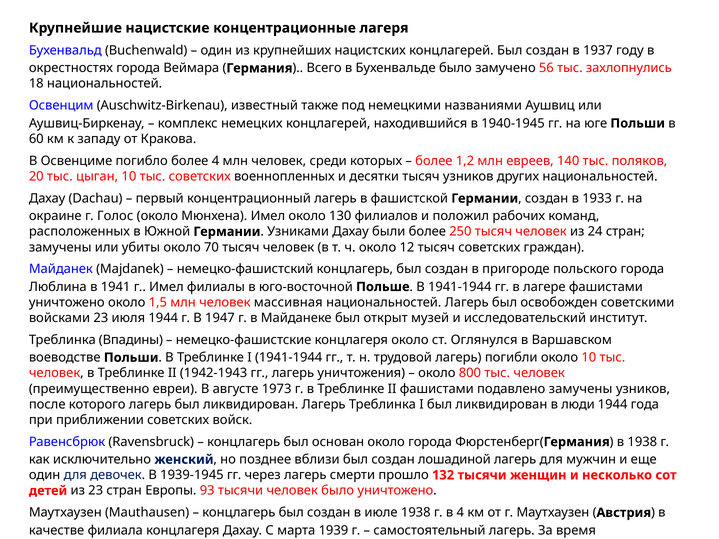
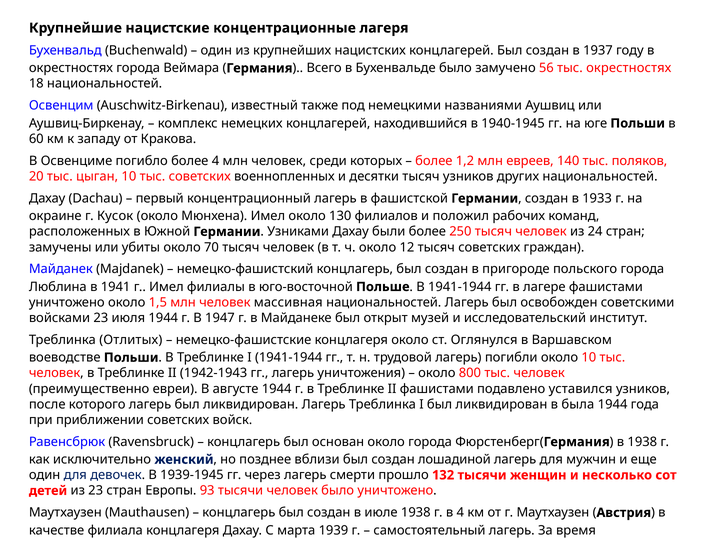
тыс захлопнулись: захлопнулись -> окрестностях (629, 68)
Голос: Голос -> Кусок (115, 216)
Впадины: Впадины -> Отлитых (131, 340)
августе 1973: 1973 -> 1944 (277, 389)
подавлено замучены: замучены -> уставился (581, 389)
люди: люди -> была (578, 405)
